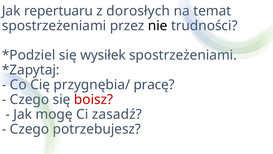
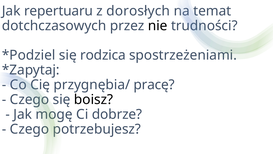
spostrzeżeniami: spostrzeżeniami -> dotchczasowych (54, 26)
wysiłek: wysiłek -> rodzica (103, 55)
boisz colour: red -> black (93, 99)
zasadź: zasadź -> dobrze (117, 114)
